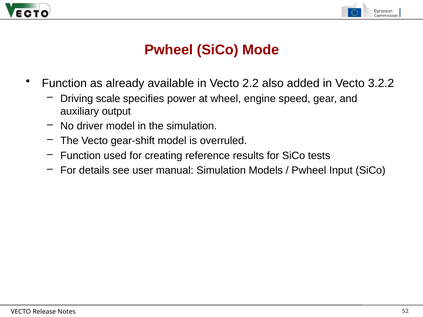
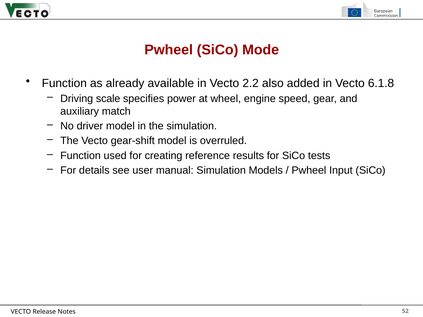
3.2.2: 3.2.2 -> 6.1.8 (381, 83)
output: output -> match (116, 111)
